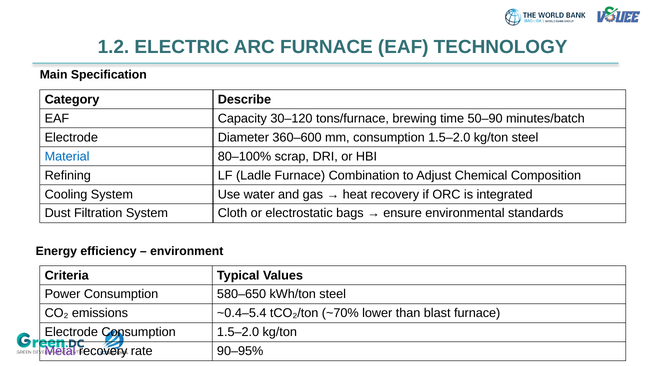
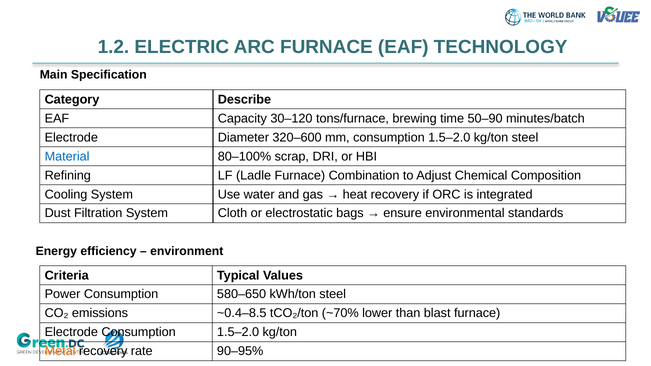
360–600: 360–600 -> 320–600 (297, 137)
~0.4–5.4: ~0.4–5.4 -> ~0.4–8.5 (242, 313)
Metal colour: purple -> orange (60, 351)
